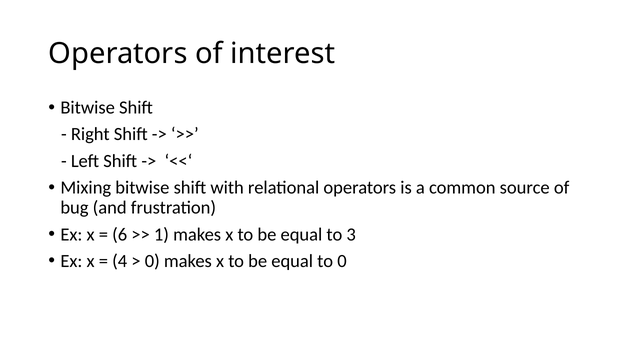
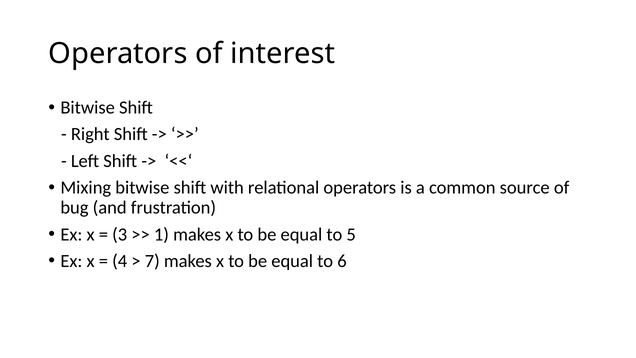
6: 6 -> 3 (120, 234)
3: 3 -> 5 (351, 234)
0: 0 -> 7 (152, 261)
to 0: 0 -> 6 (342, 261)
